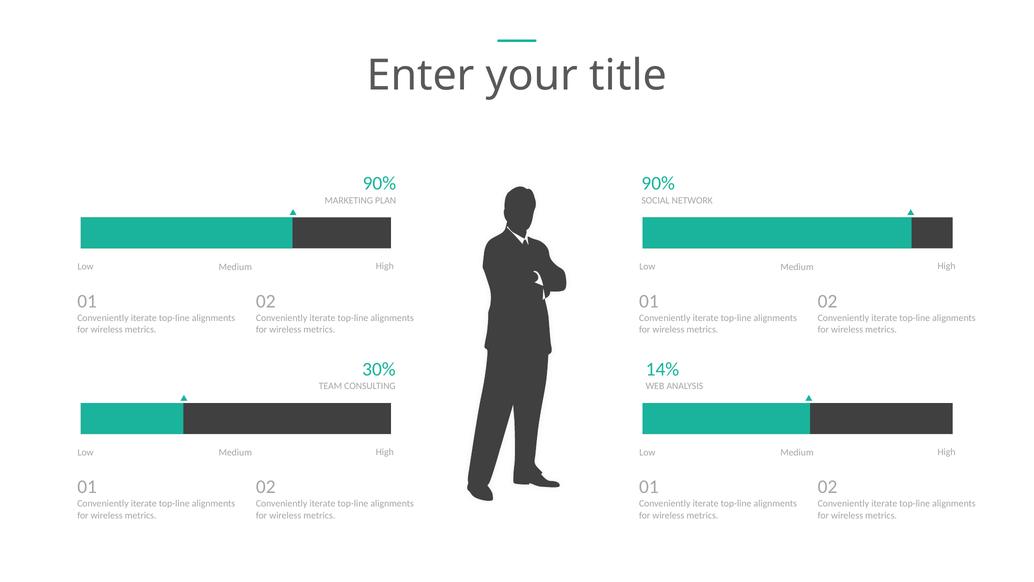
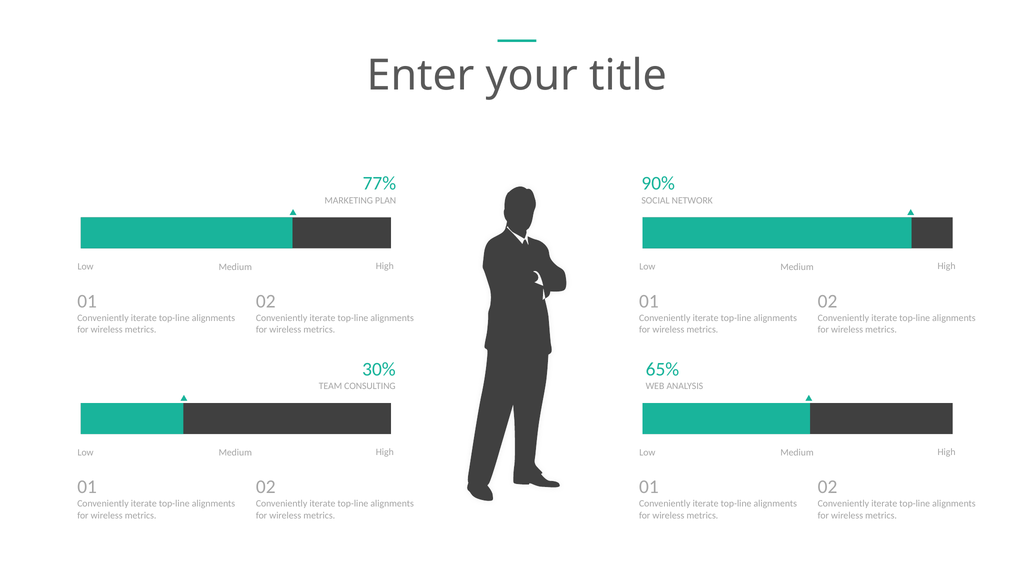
90%: 90% -> 77% (379, 183)
14%: 14% -> 65% (662, 369)
